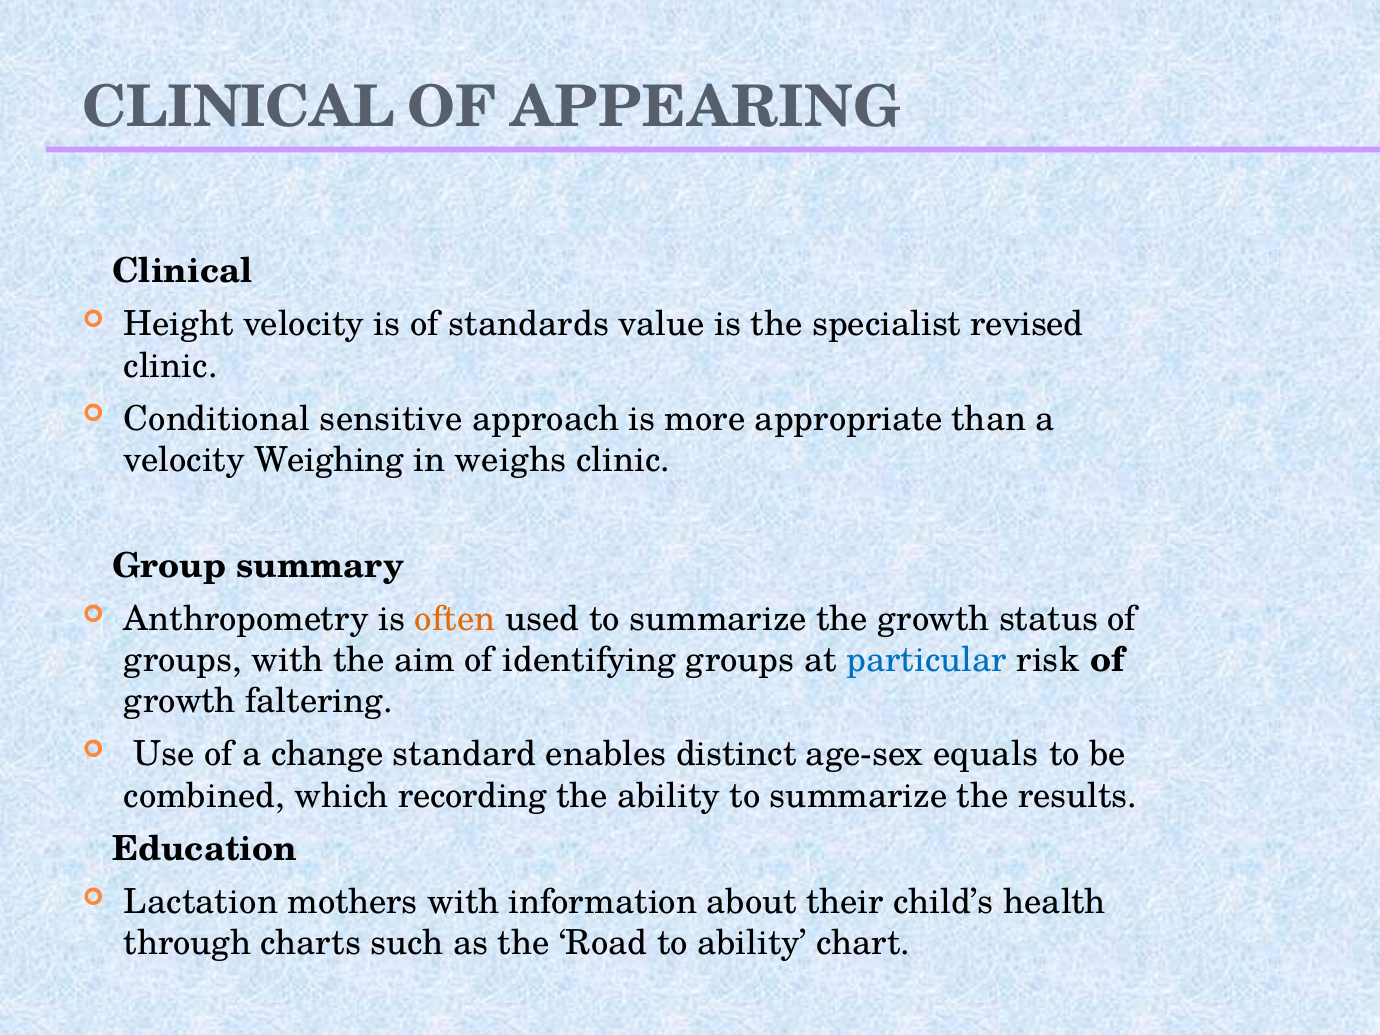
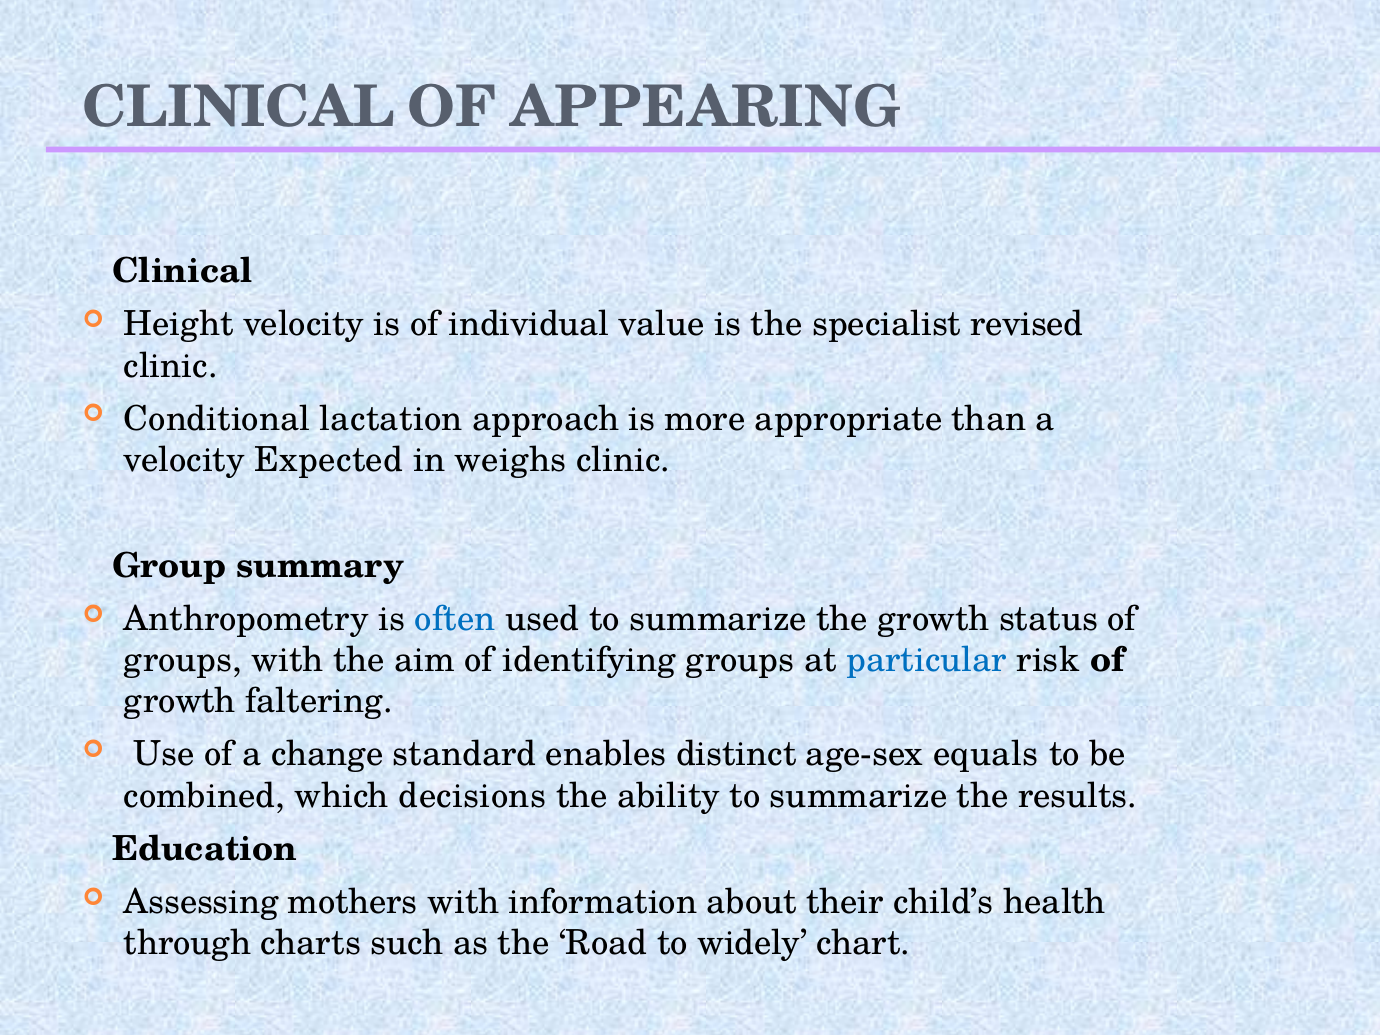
standards: standards -> individual (529, 324)
sensitive: sensitive -> lactation (391, 419)
Weighing: Weighing -> Expected (329, 460)
often colour: orange -> blue (455, 619)
recording: recording -> decisions (472, 796)
Lactation: Lactation -> Assessing (201, 902)
to ability: ability -> widely (752, 943)
